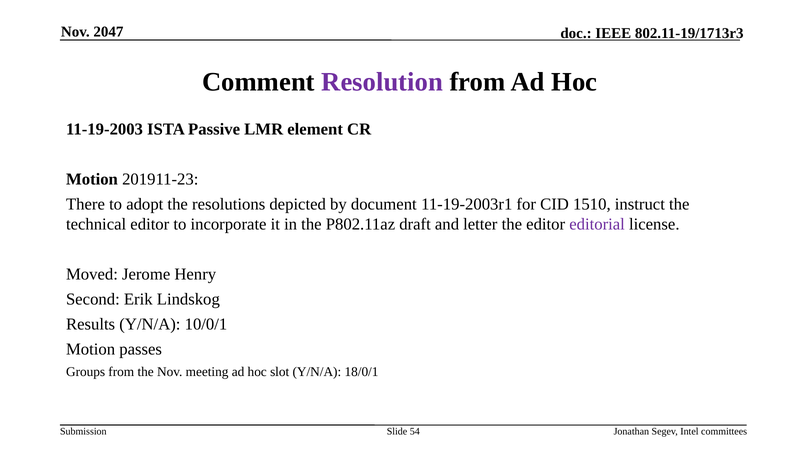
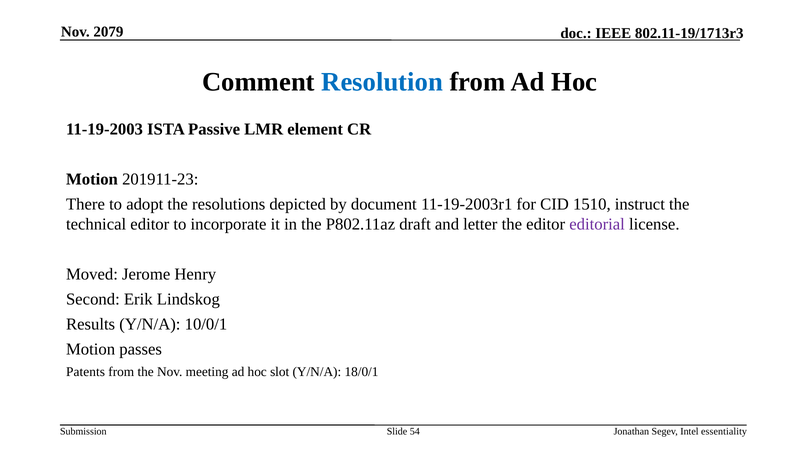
2047: 2047 -> 2079 (108, 32)
Resolution colour: purple -> blue (382, 82)
Groups: Groups -> Patents (86, 372)
committees: committees -> essentiality (724, 432)
